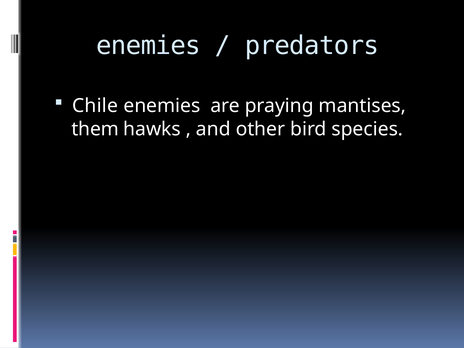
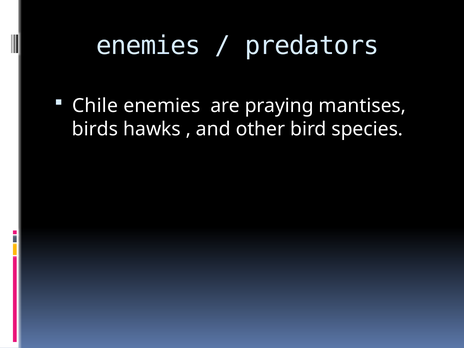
them: them -> birds (95, 129)
